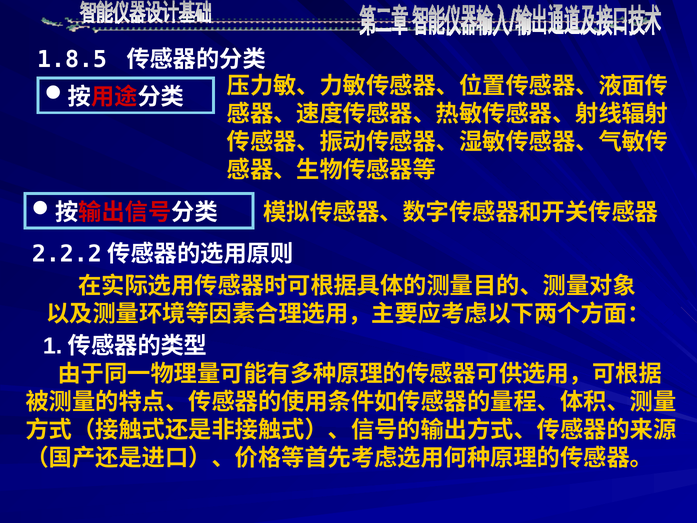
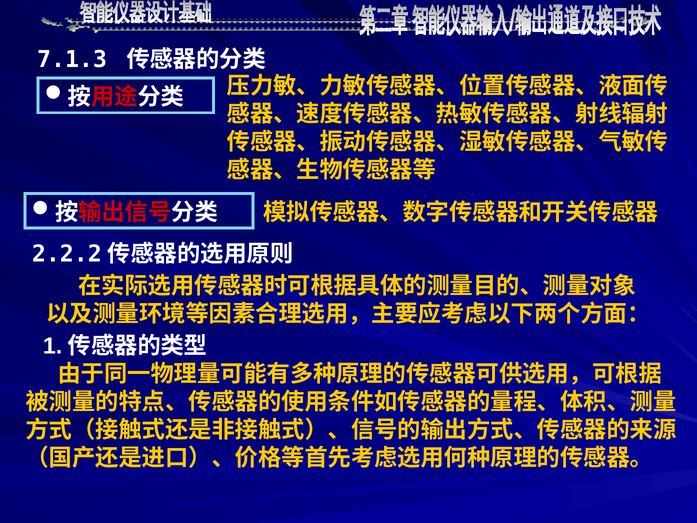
1.8.5: 1.8.5 -> 7.1.3 (72, 59)
